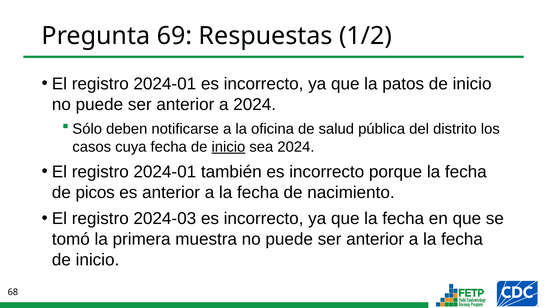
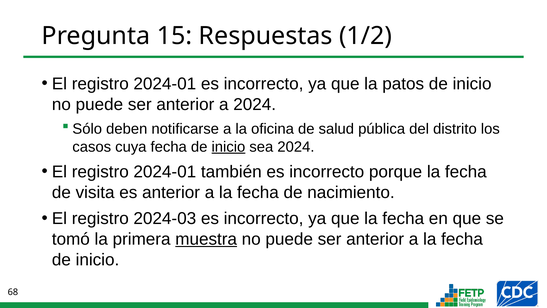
69: 69 -> 15 (174, 36)
picos: picos -> visita (95, 192)
muestra underline: none -> present (206, 239)
